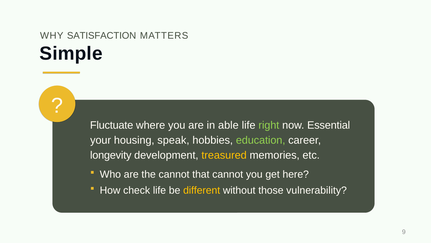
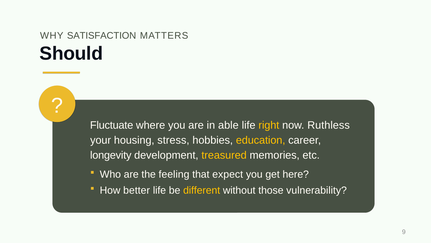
Simple: Simple -> Should (71, 54)
right colour: light green -> yellow (269, 125)
Essential: Essential -> Ruthless (329, 125)
speak: speak -> stress (173, 140)
education colour: light green -> yellow (261, 140)
the cannot: cannot -> feeling (174, 174)
that cannot: cannot -> expect (228, 174)
check: check -> better (137, 190)
